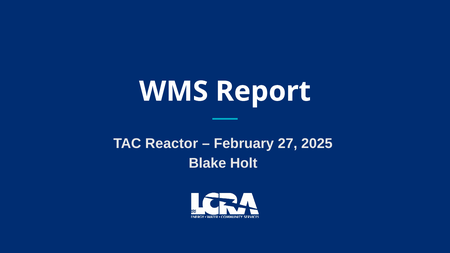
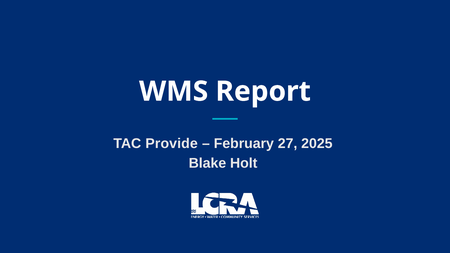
Reactor: Reactor -> Provide (172, 143)
